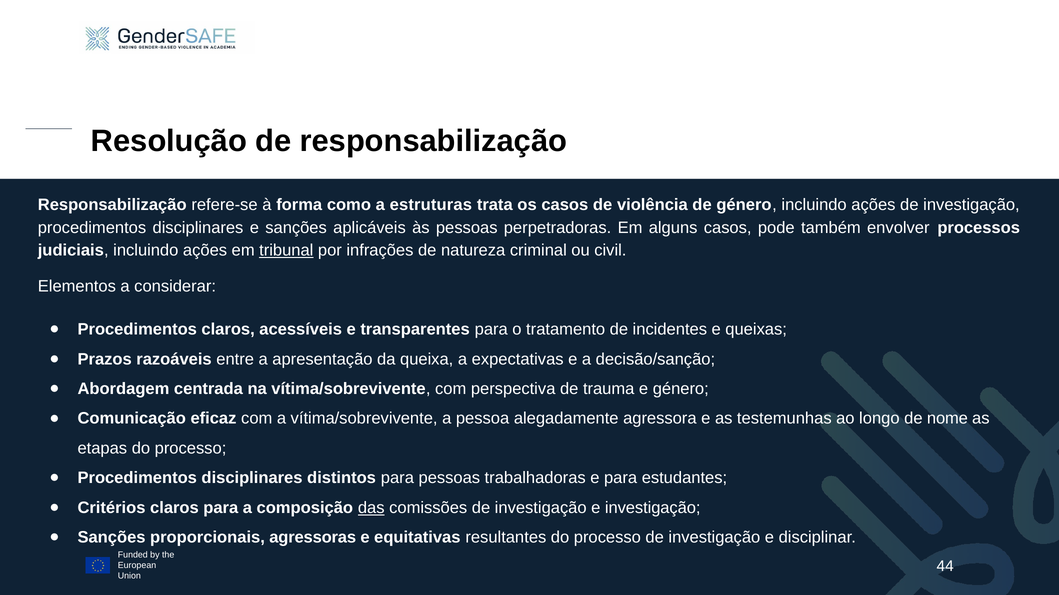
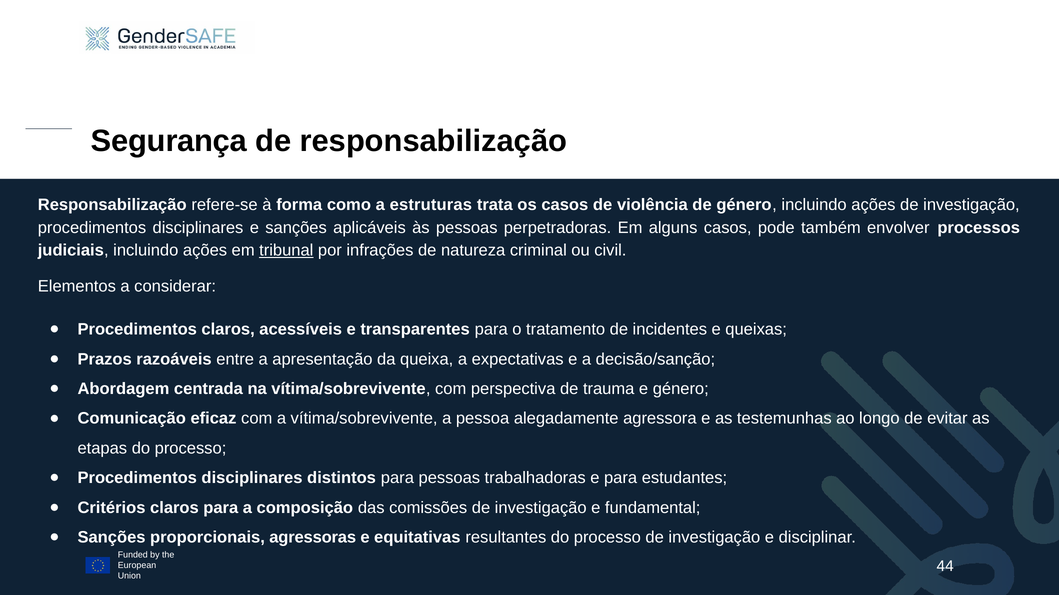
Resolução: Resolução -> Segurança (169, 141)
nome: nome -> evitar (947, 419)
das underline: present -> none (371, 508)
e investigação: investigação -> fundamental (653, 508)
